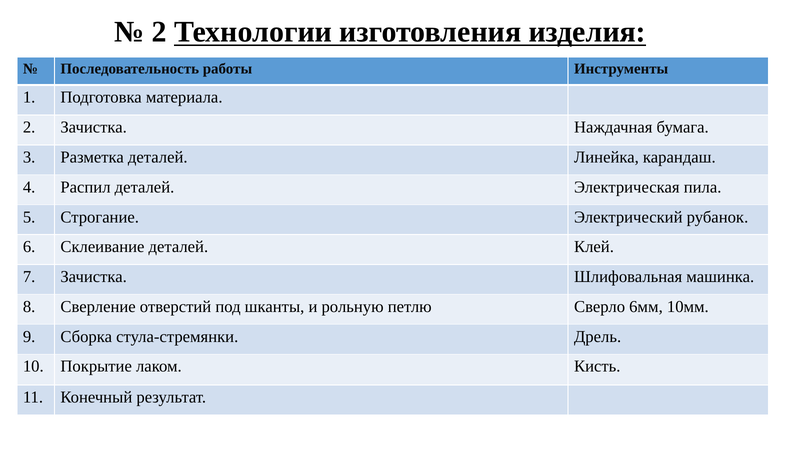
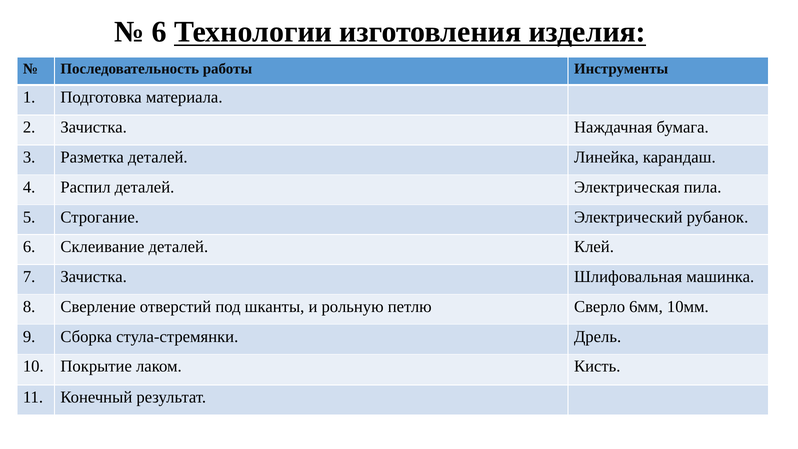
2: 2 -> 6 (159, 32)
